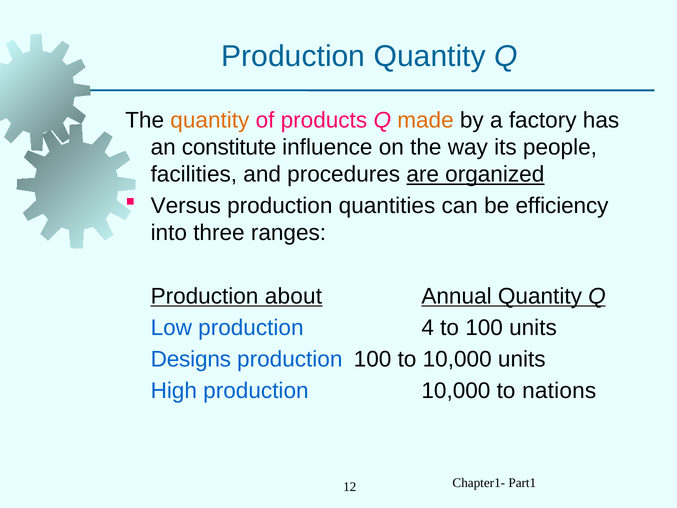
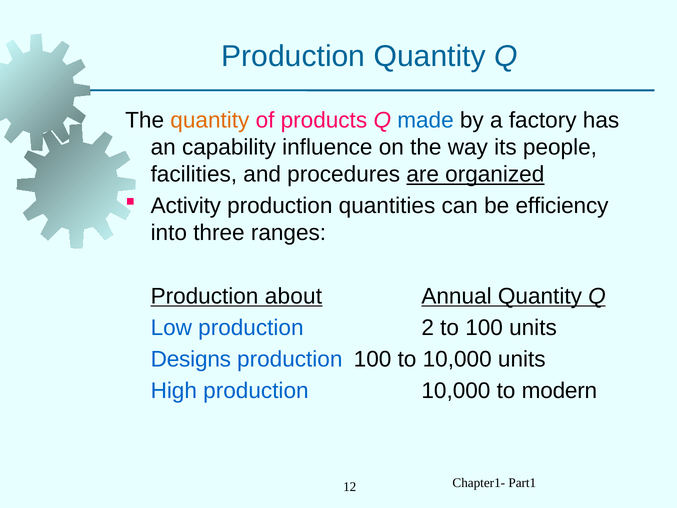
made colour: orange -> blue (425, 120)
constitute: constitute -> capability (229, 147)
Versus: Versus -> Activity (186, 206)
4: 4 -> 2 (428, 328)
nations: nations -> modern (559, 391)
